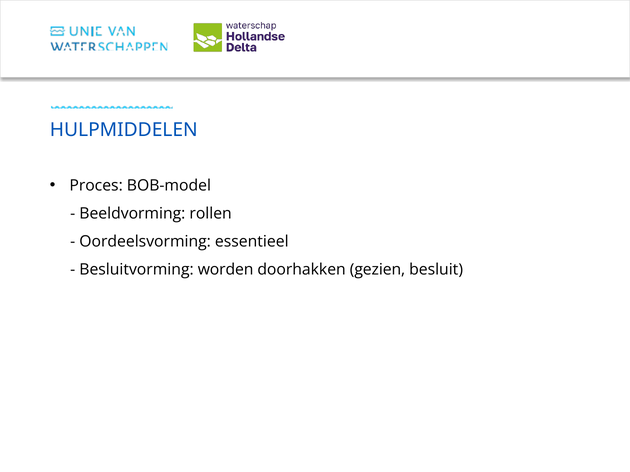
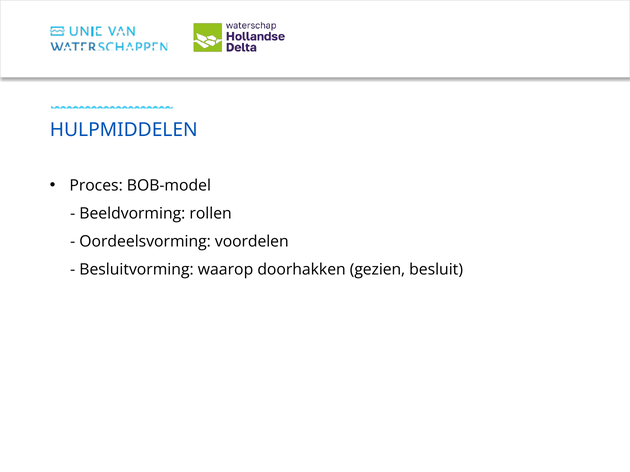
essentieel: essentieel -> voordelen (252, 242)
worden: worden -> waarop (226, 270)
